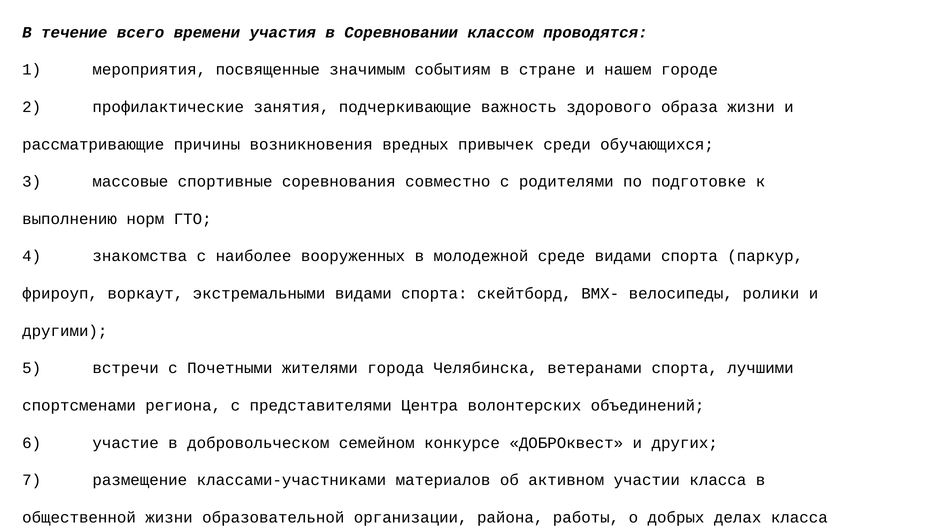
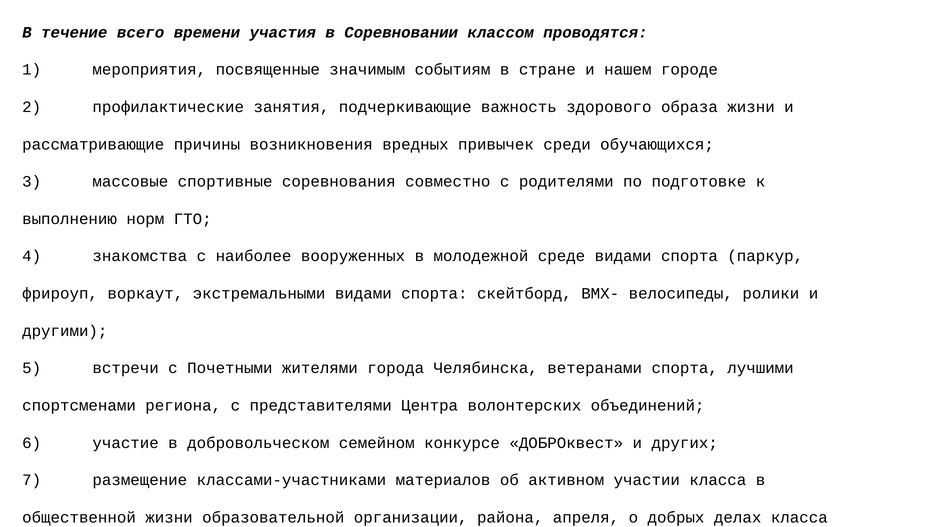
работы: работы -> апреля (586, 518)
